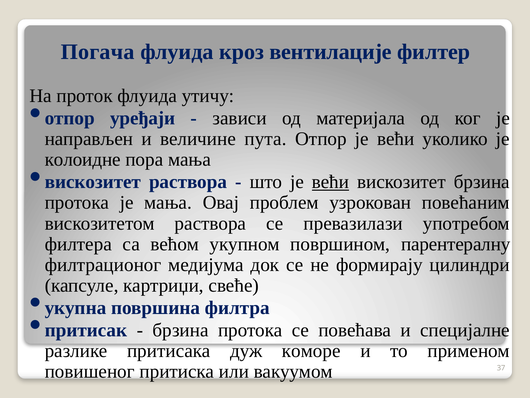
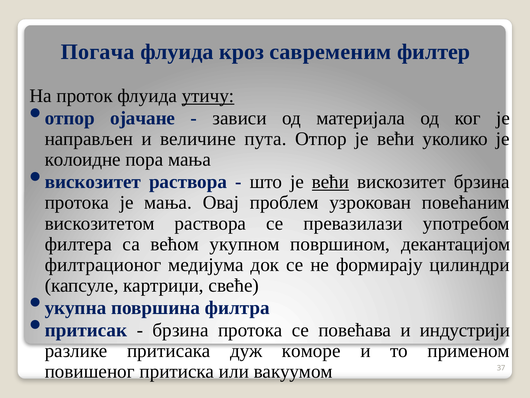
вентилације: вентилације -> савременим (330, 52)
утичу underline: none -> present (208, 96)
уређаји: уређаји -> ојачане (143, 118)
парентералну: парентералну -> декантацијом (456, 244)
специјалне: специјалне -> индустрији (465, 330)
